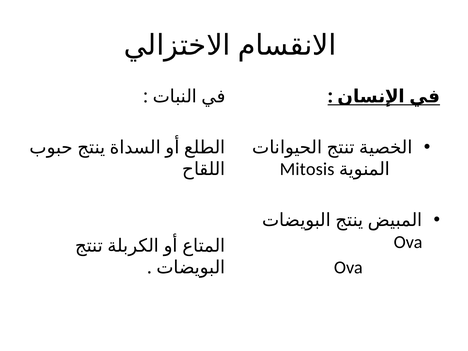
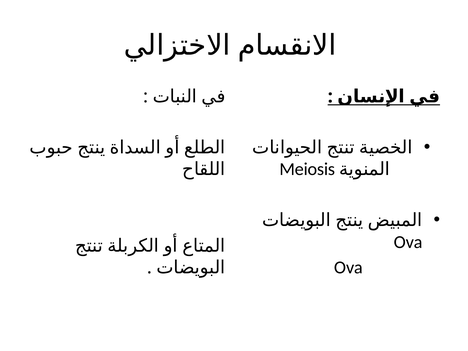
Mitosis: Mitosis -> Meiosis (307, 169)
